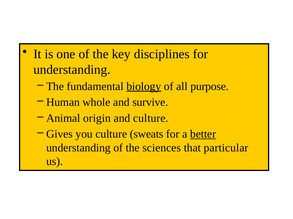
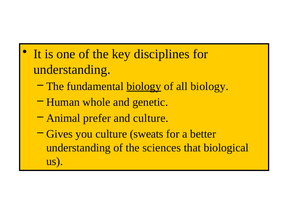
all purpose: purpose -> biology (209, 87)
survive: survive -> genetic (150, 103)
origin: origin -> prefer (97, 119)
better underline: present -> none (203, 134)
particular: particular -> biological (226, 148)
